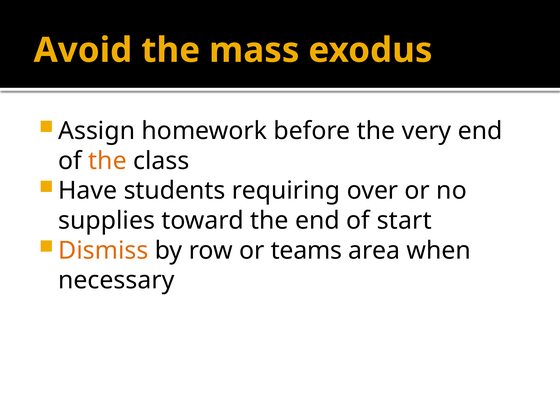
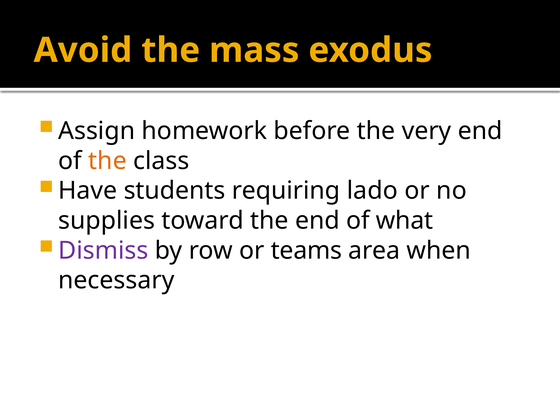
over: over -> lado (372, 191)
start: start -> what (404, 221)
Dismiss colour: orange -> purple (103, 250)
